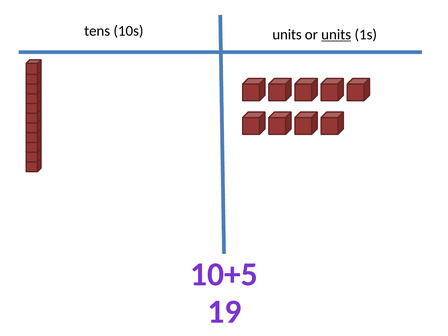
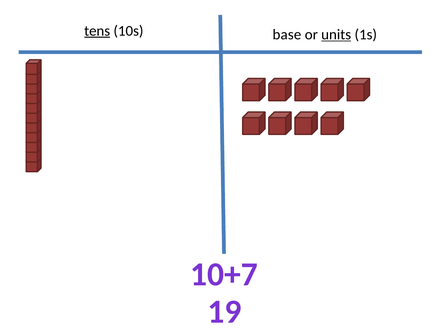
tens underline: none -> present (97, 31)
10s units: units -> base (287, 35)
10+5: 10+5 -> 10+7 (224, 274)
